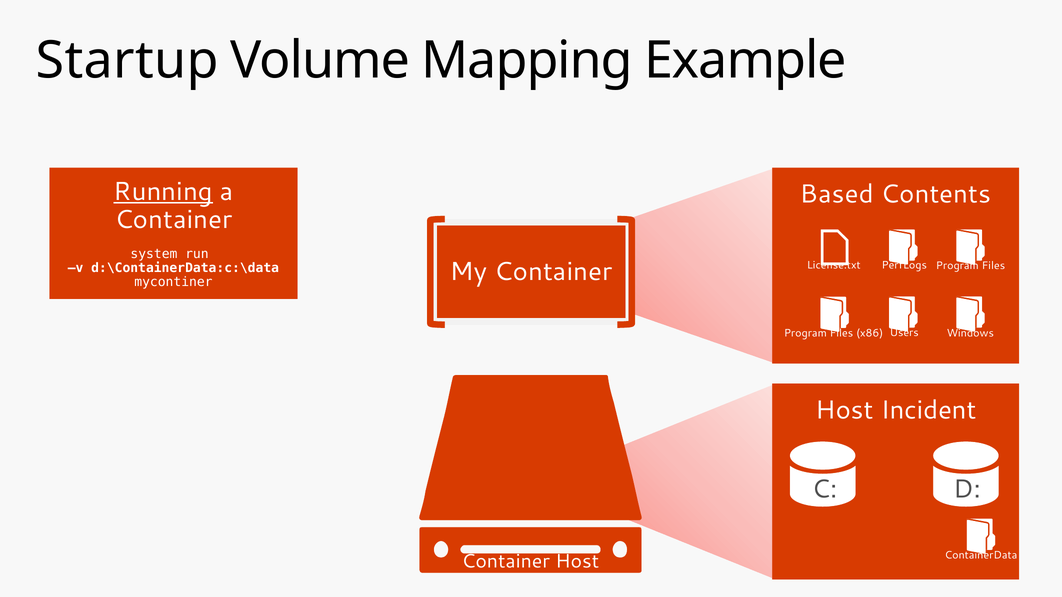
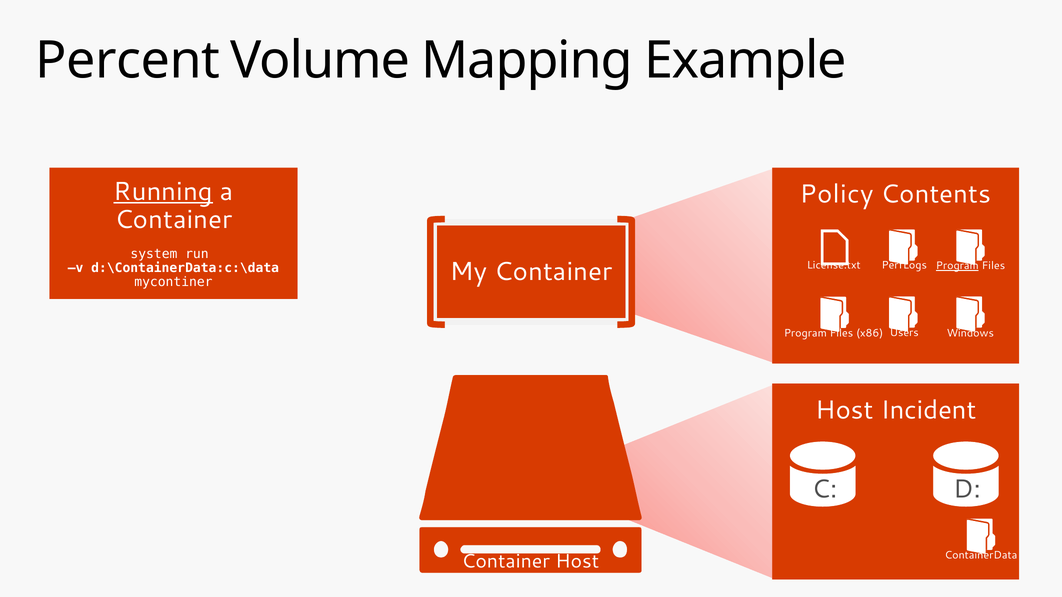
Startup: Startup -> Percent (128, 61)
Based: Based -> Policy (837, 194)
Program underline: none -> present (957, 266)
